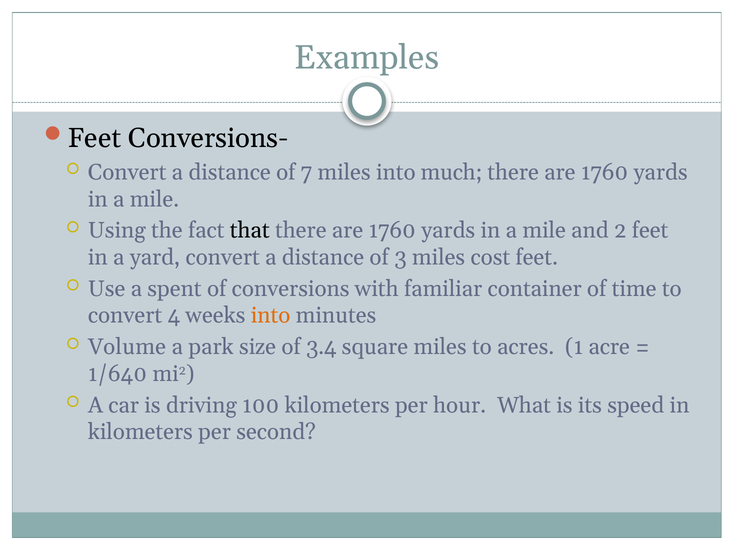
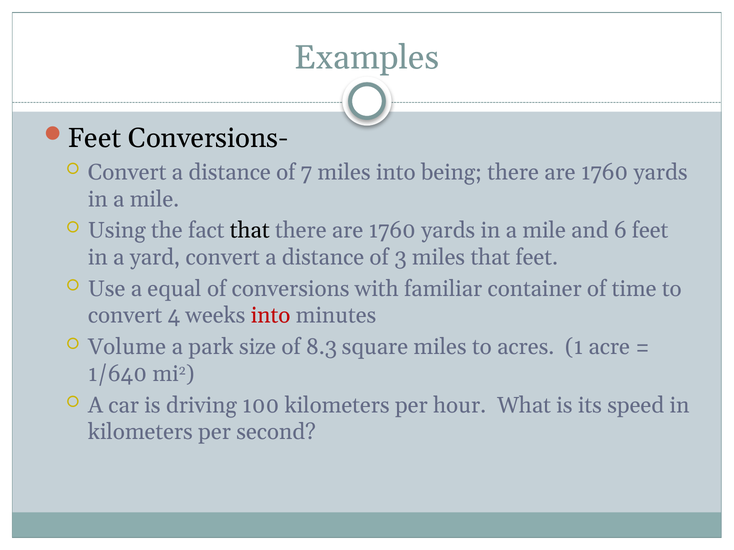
much: much -> being (452, 172)
2: 2 -> 6 (620, 231)
miles cost: cost -> that (490, 258)
spent: spent -> equal (174, 289)
into colour: orange -> red (271, 316)
3.4: 3.4 -> 8.3 (321, 347)
